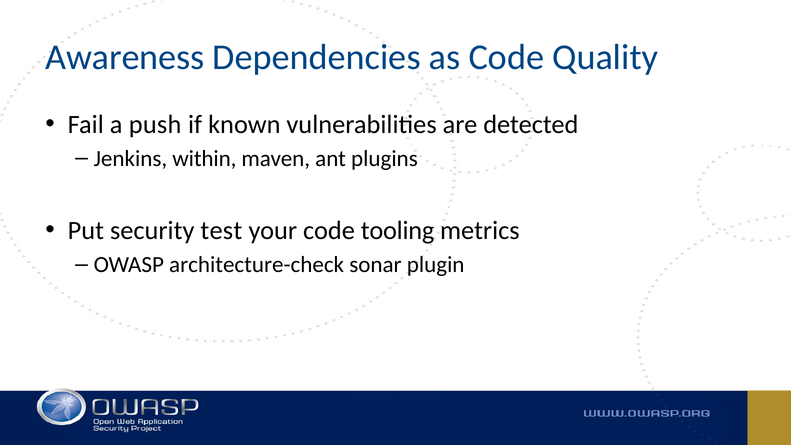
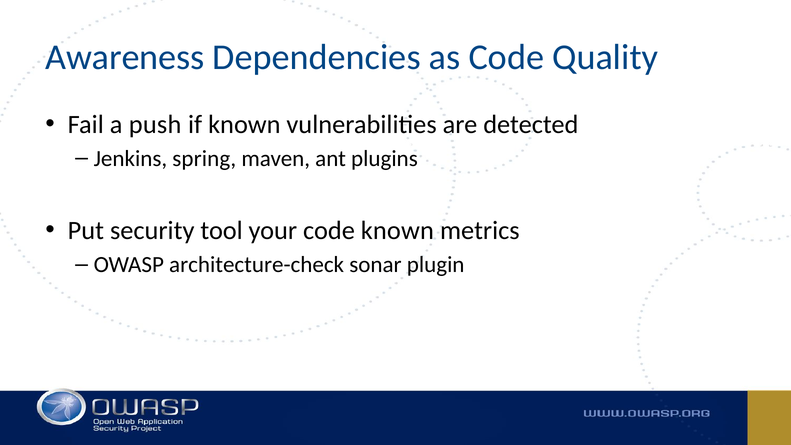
within: within -> spring (204, 159)
test: test -> tool (222, 231)
code tooling: tooling -> known (397, 231)
